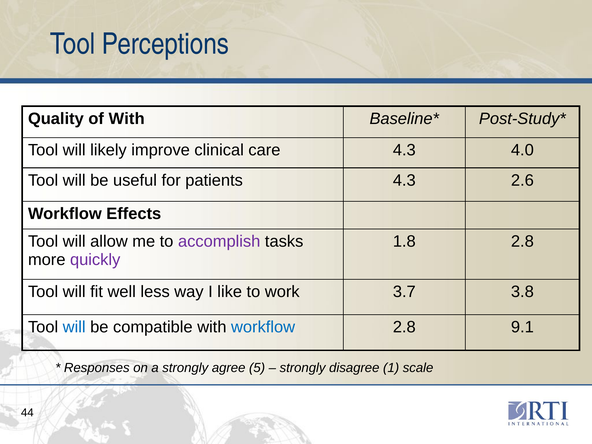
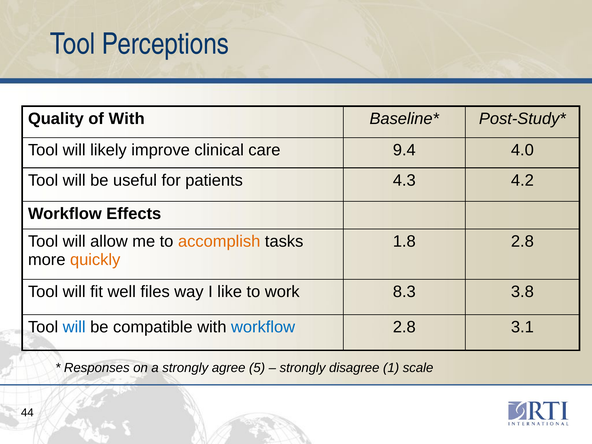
care 4.3: 4.3 -> 9.4 (404, 150)
2.6: 2.6 -> 4.2 (522, 180)
accomplish colour: purple -> orange (219, 242)
quickly colour: purple -> orange (95, 260)
less: less -> files (155, 292)
3.7: 3.7 -> 8.3 (404, 292)
9.1: 9.1 -> 3.1 (522, 327)
